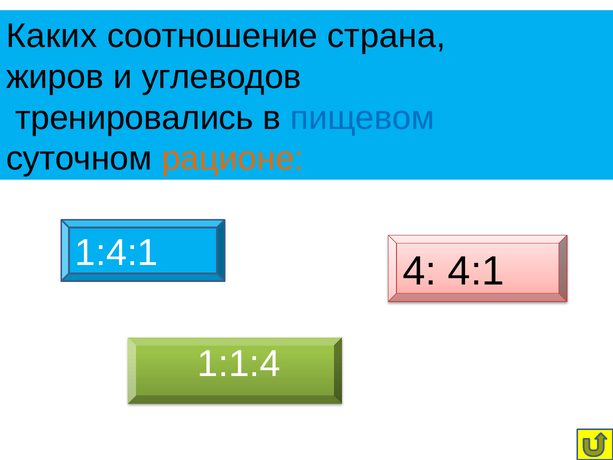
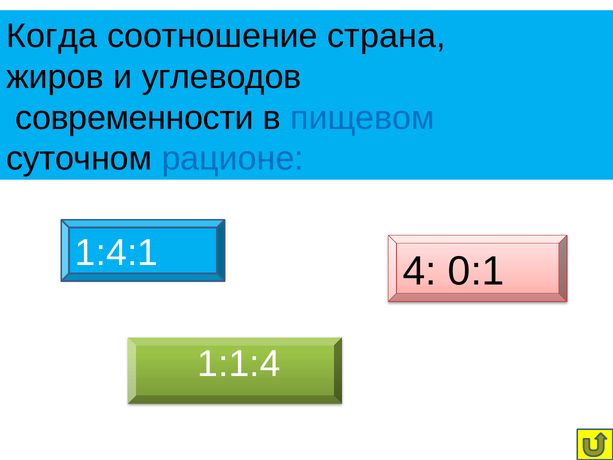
Каких: Каких -> Когда (52, 36)
тренировались: тренировались -> современности (135, 118)
рационе colour: orange -> blue (233, 159)
4:1: 4:1 -> 0:1 (476, 271)
